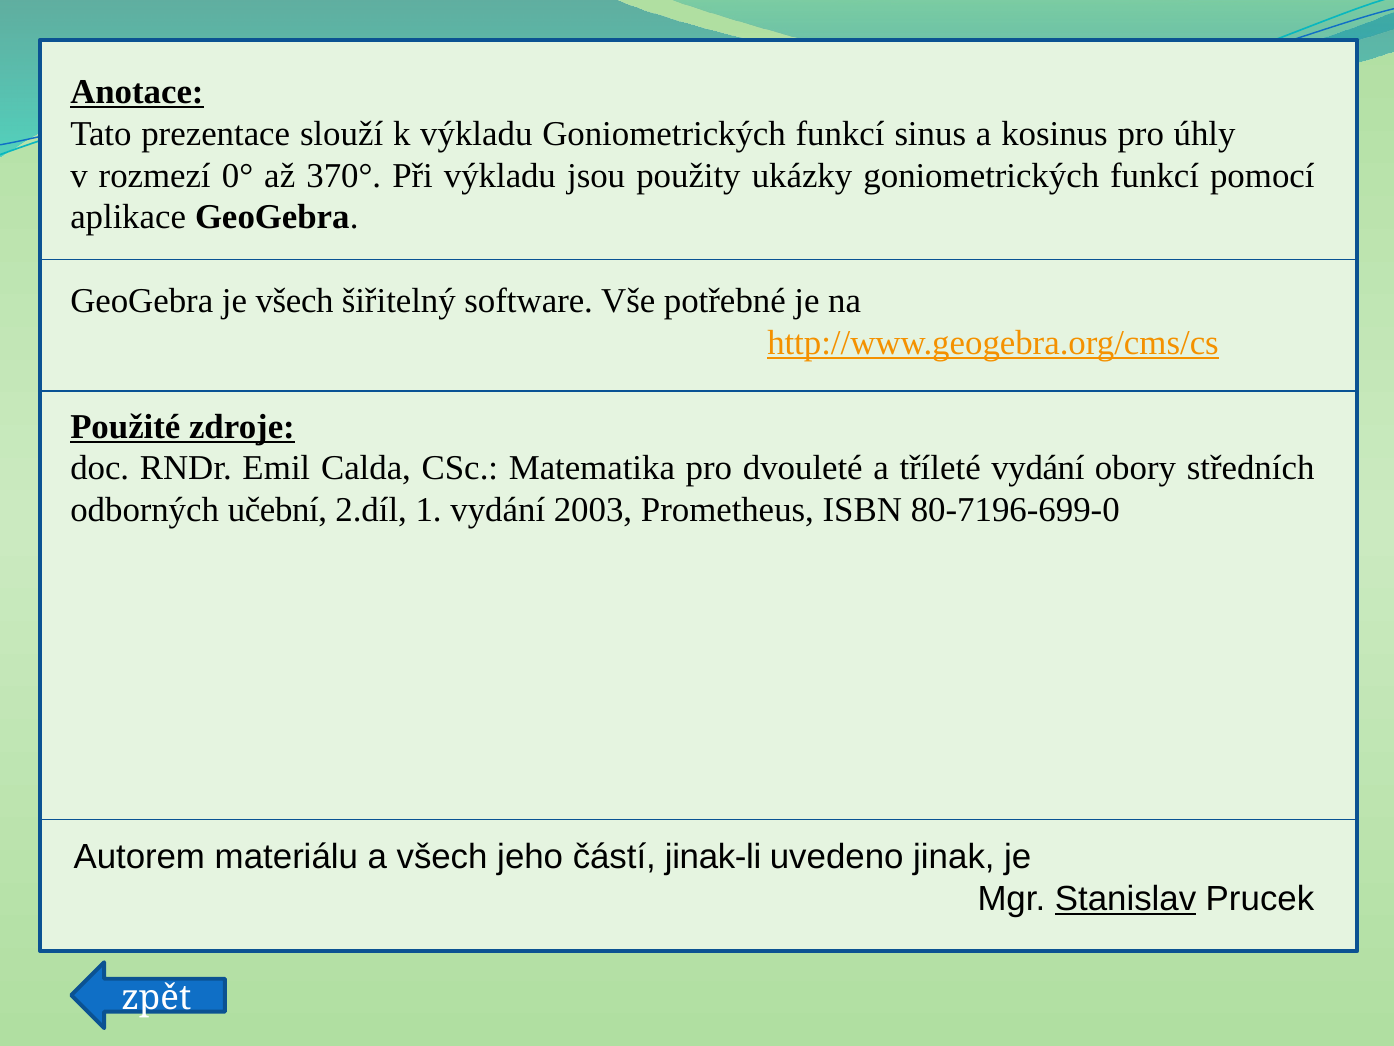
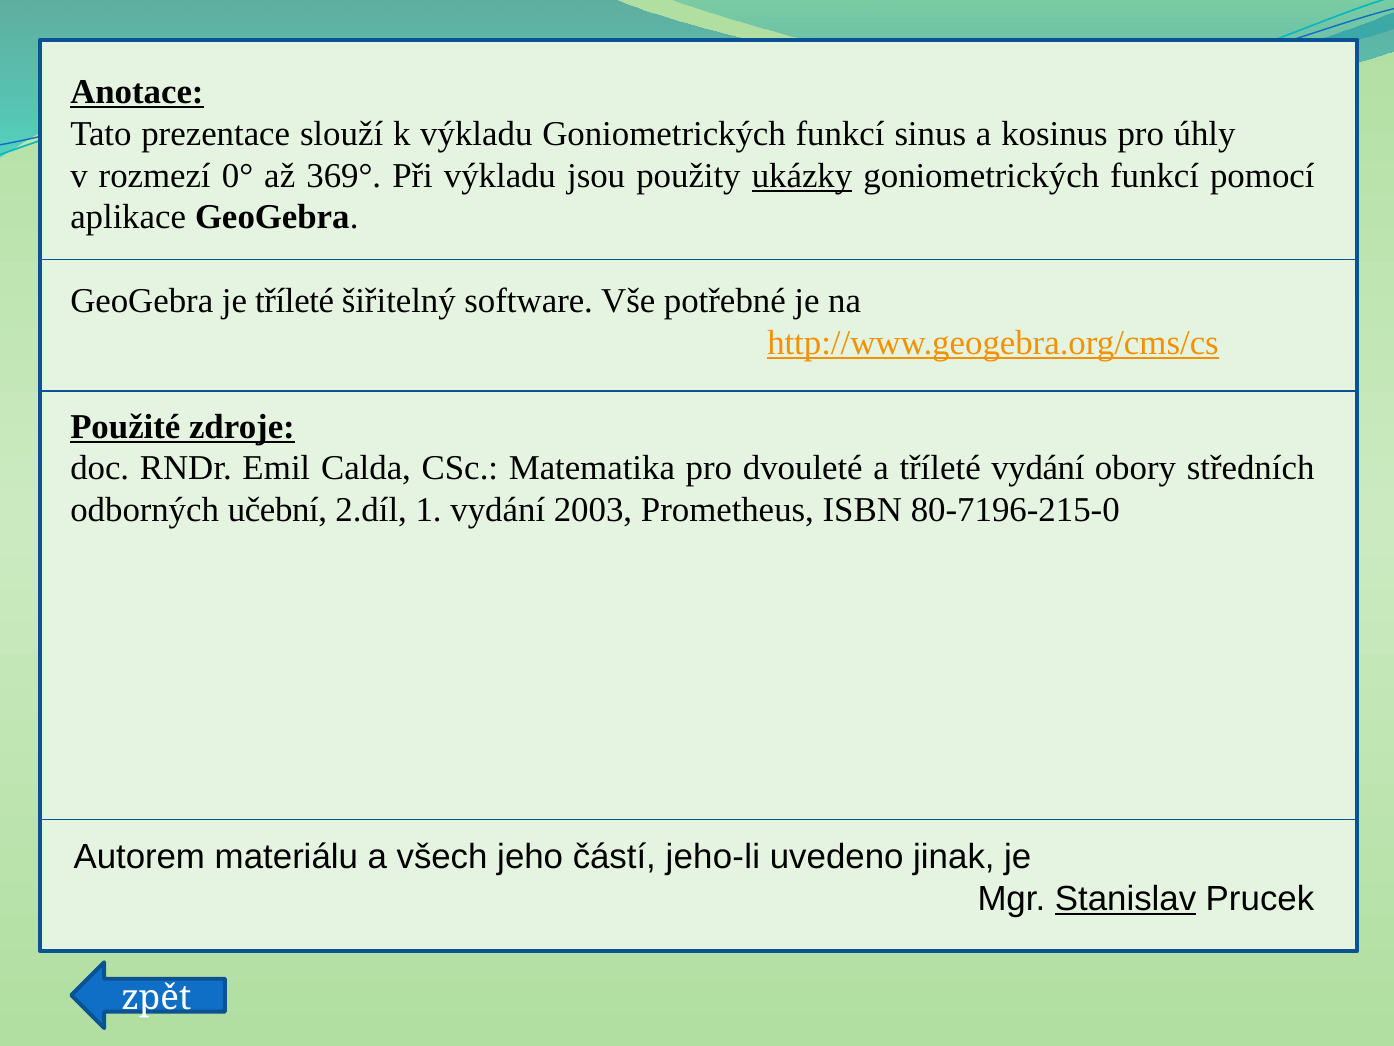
370°: 370° -> 369° (344, 175)
ukázky underline: none -> present (802, 175)
je všech: všech -> tříleté (295, 301)
80-7196-699-0: 80-7196-699-0 -> 80-7196-215-0 (1015, 510)
jinak-li: jinak-li -> jeho-li (713, 857)
